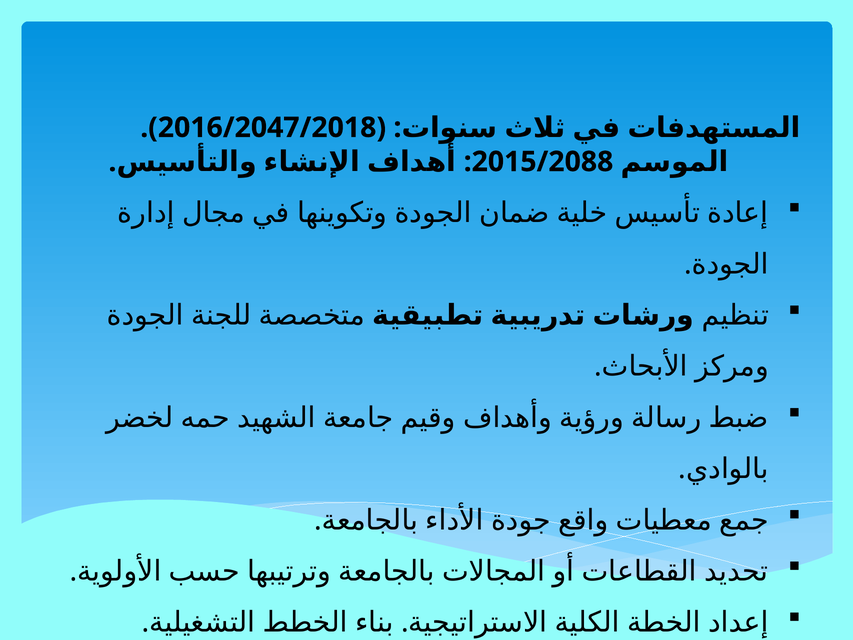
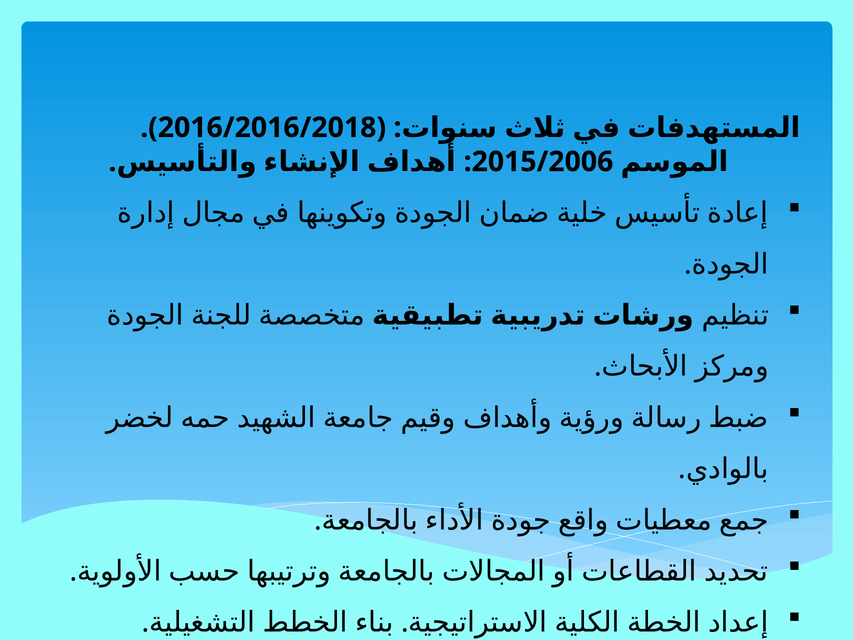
2016/2047/2018: 2016/2047/2018 -> 2016/2016/2018 (267, 128)
2015/2088: 2015/2088 -> 2015/2006 (542, 162)
